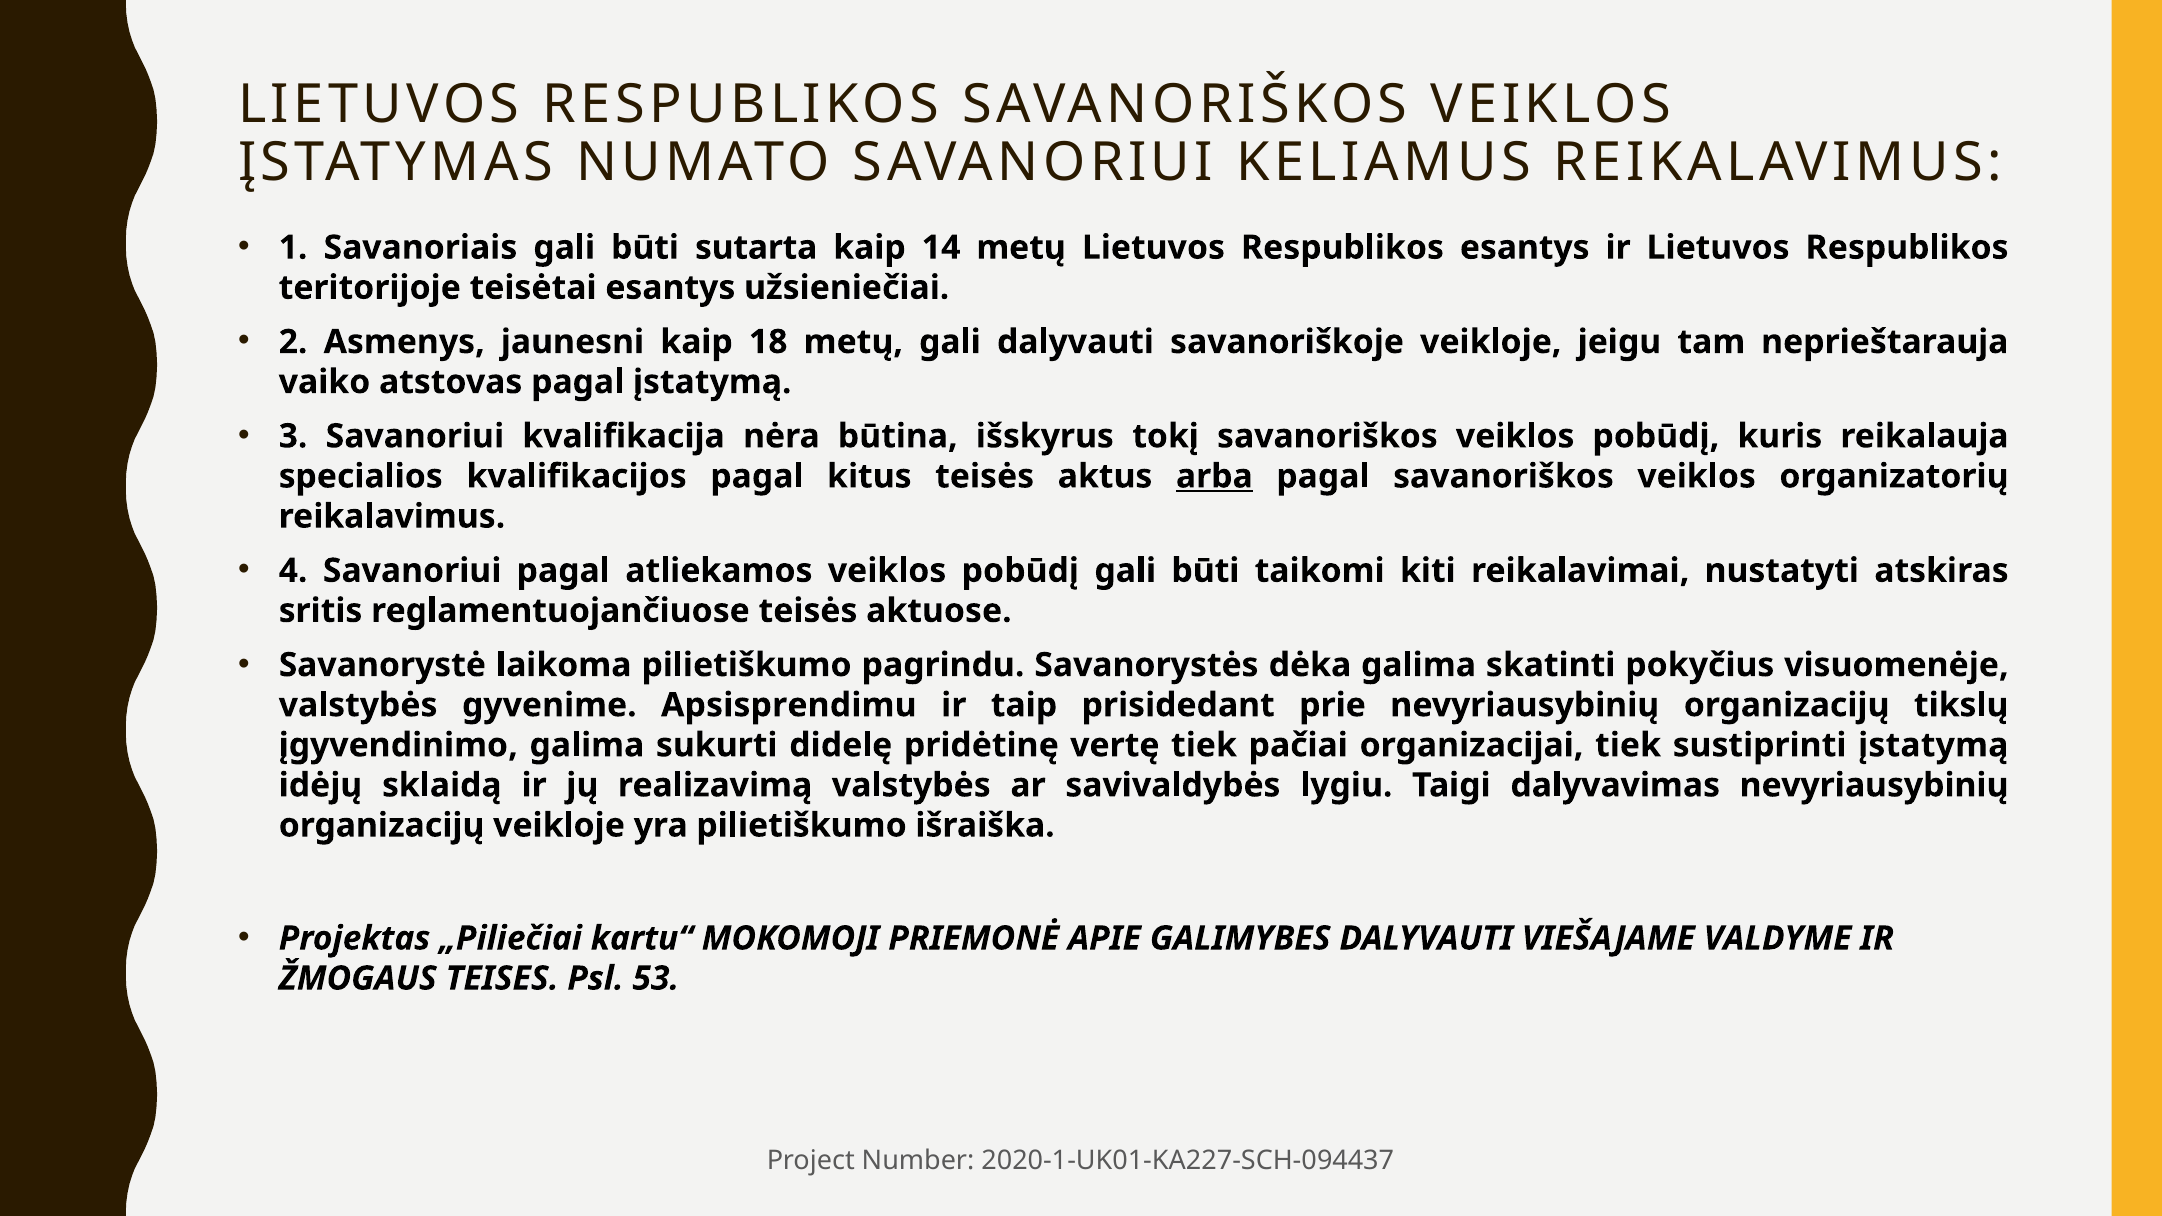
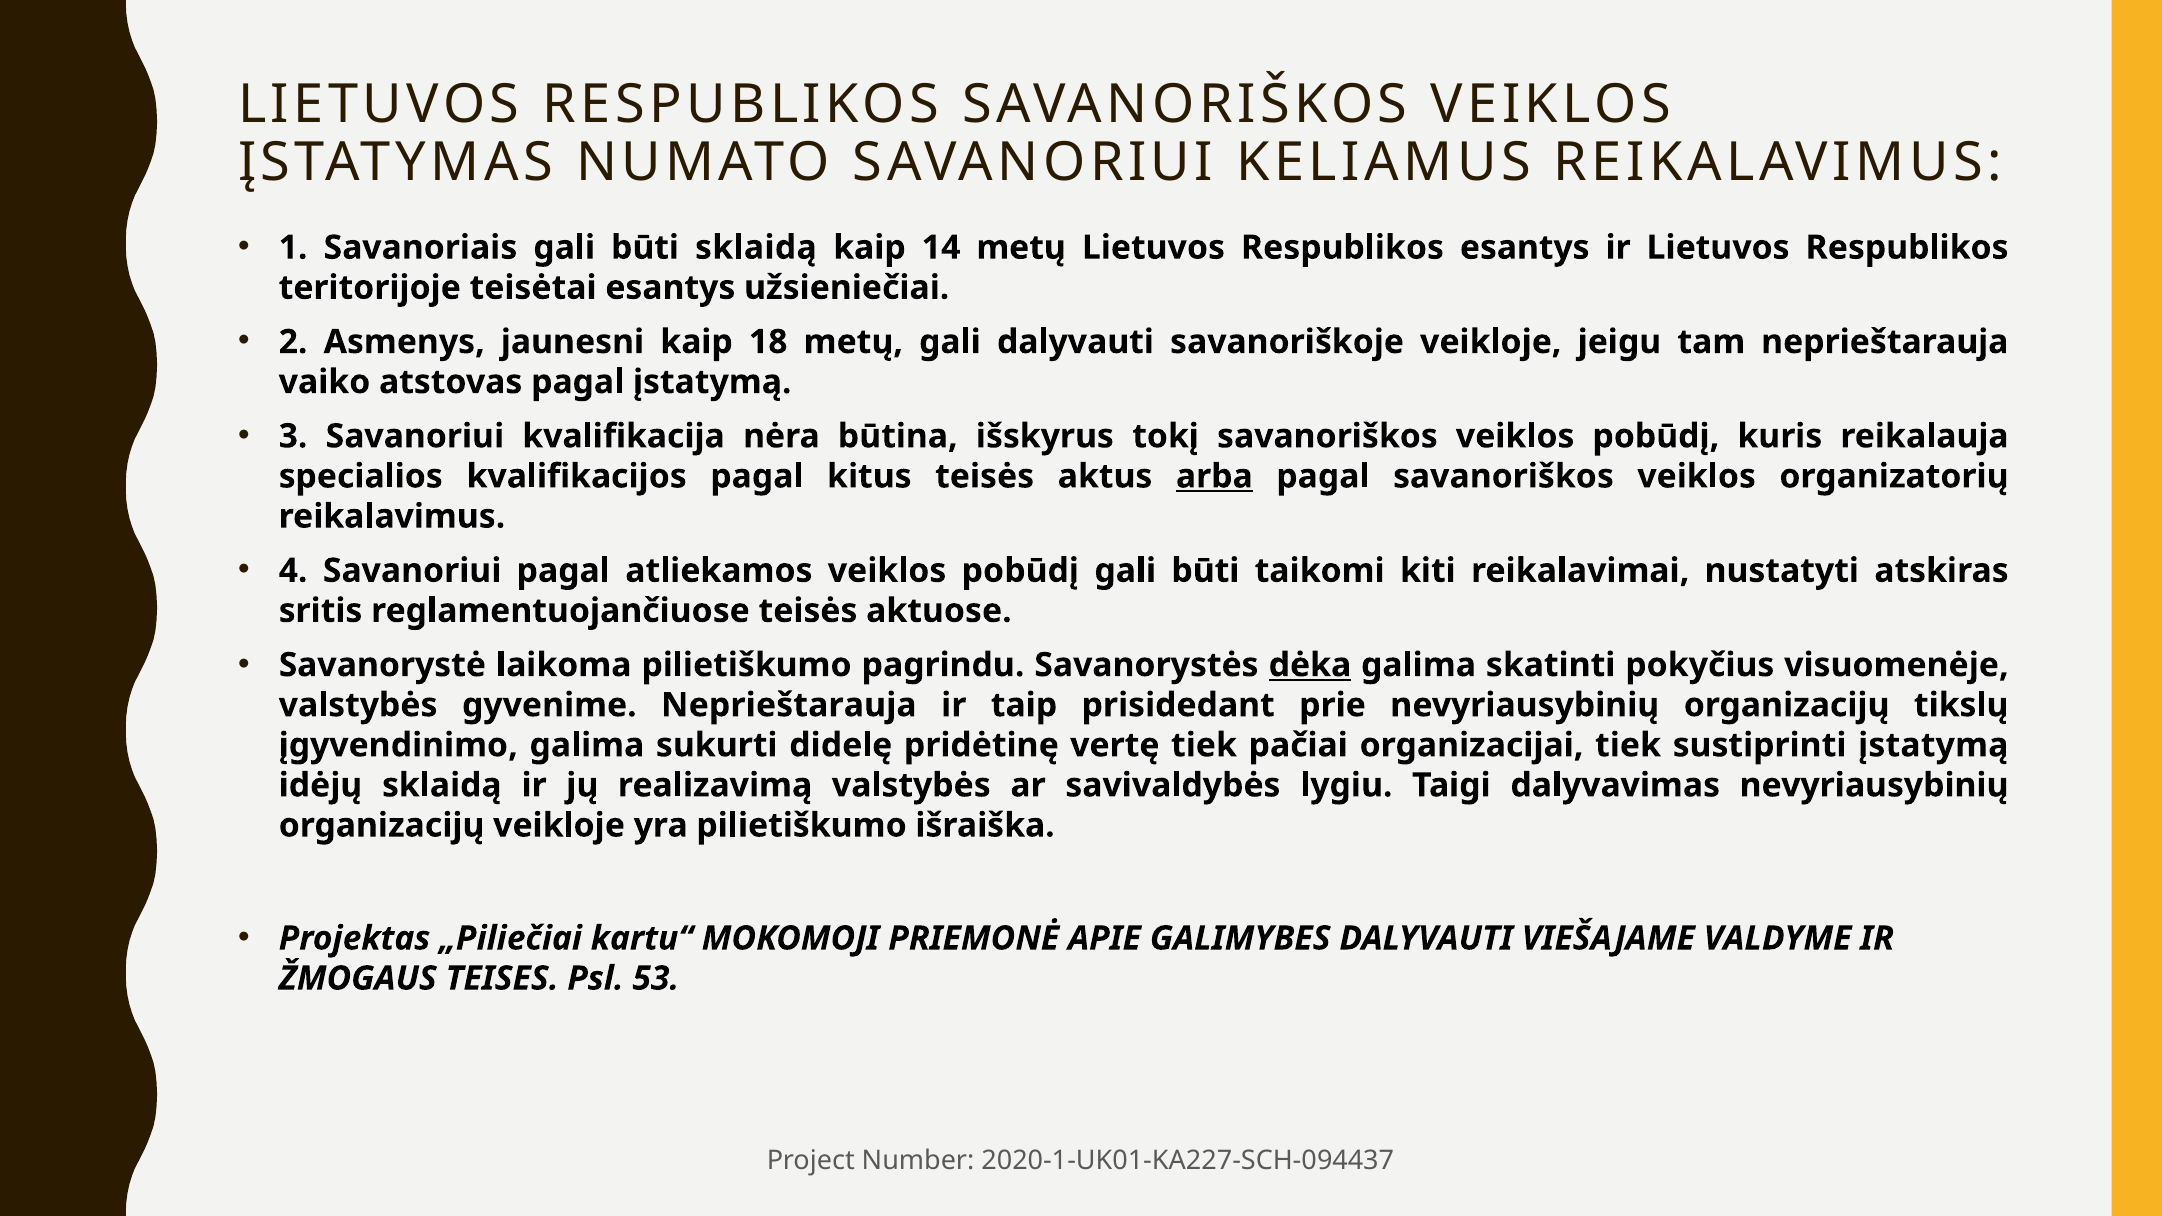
būti sutarta: sutarta -> sklaidą (756, 248)
dėka underline: none -> present (1310, 665)
gyvenime Apsisprendimu: Apsisprendimu -> Neprieštarauja (789, 705)
